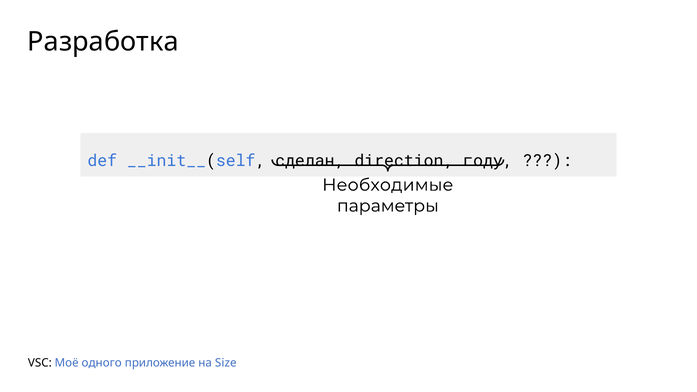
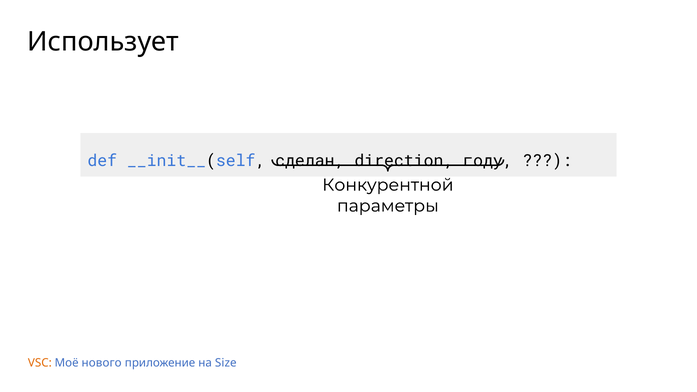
Разработка: Разработка -> Использует (103, 42)
Необходимые: Необходимые -> Конкурентной (388, 185)
VSC colour: black -> orange (40, 363)
одного: одного -> нового (102, 363)
